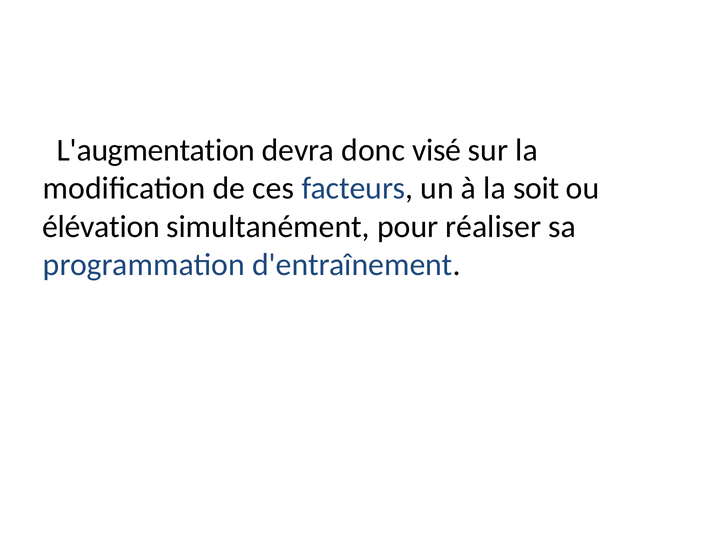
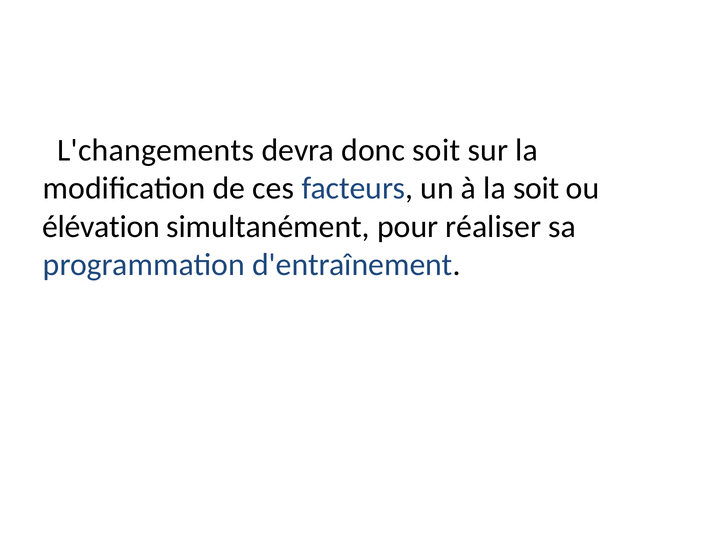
L'augmentation: L'augmentation -> L'changements (156, 150)
donc visé: visé -> soit (436, 150)
